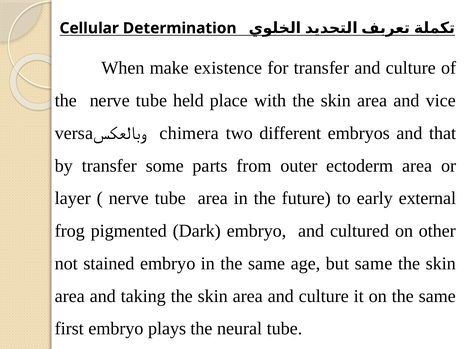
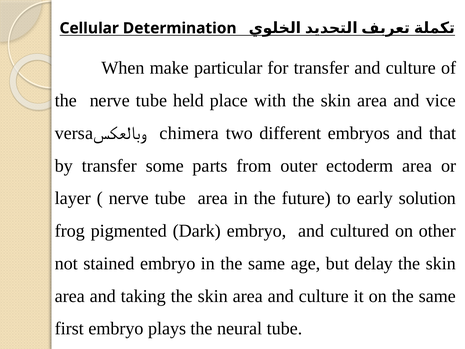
existence: existence -> particular (228, 68)
external: external -> solution (427, 198)
but same: same -> delay (374, 263)
